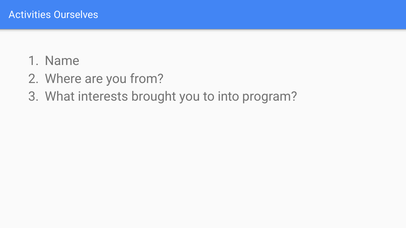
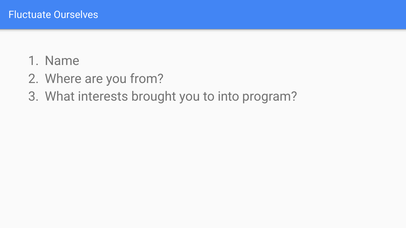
Activities: Activities -> Fluctuate (30, 15)
